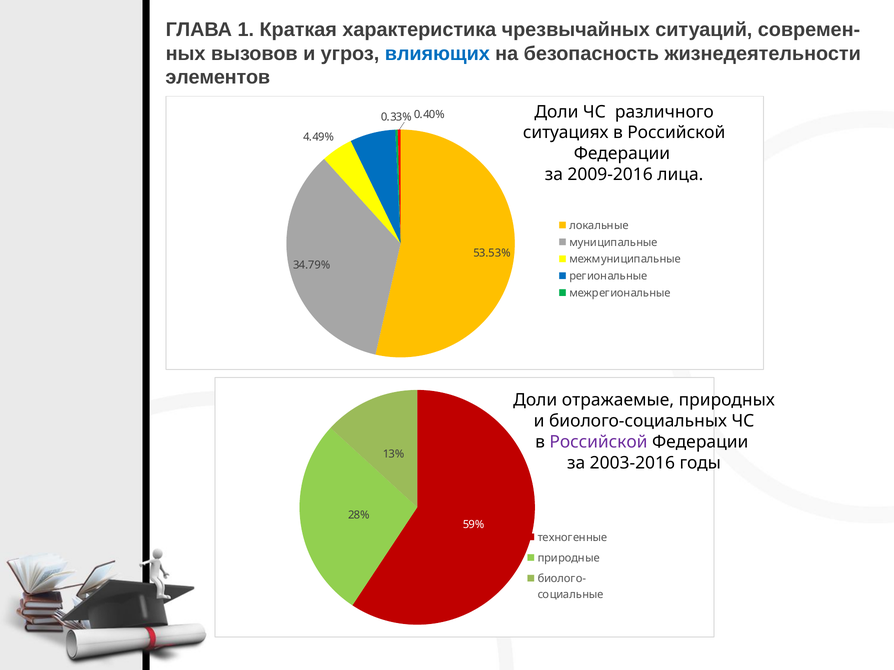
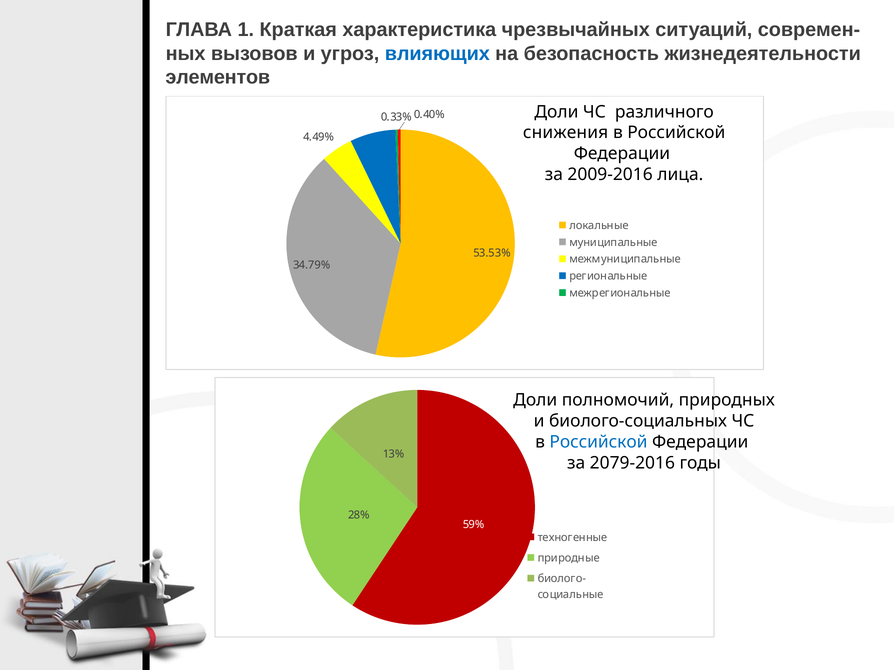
ситуациях: ситуациях -> снижения (566, 133)
отражаемые: отражаемые -> полномочий (618, 401)
Российской colour: purple -> blue (598, 442)
2003-2016: 2003-2016 -> 2079-2016 (632, 463)
